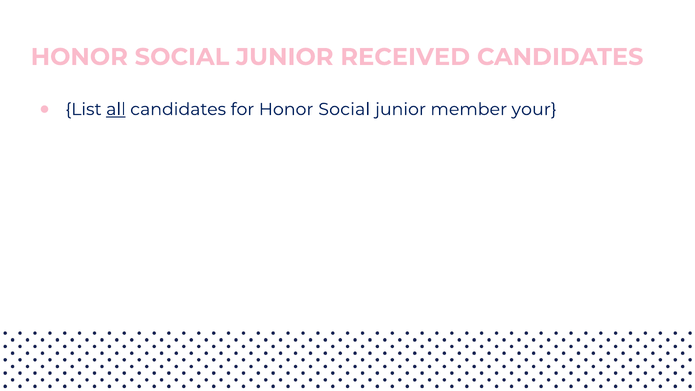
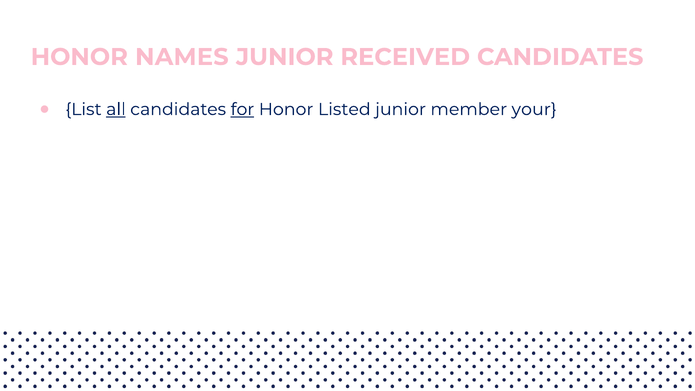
SOCIAL: SOCIAL -> NAMES (182, 57)
for underline: none -> present (242, 109)
Social: Social -> Listed (344, 109)
